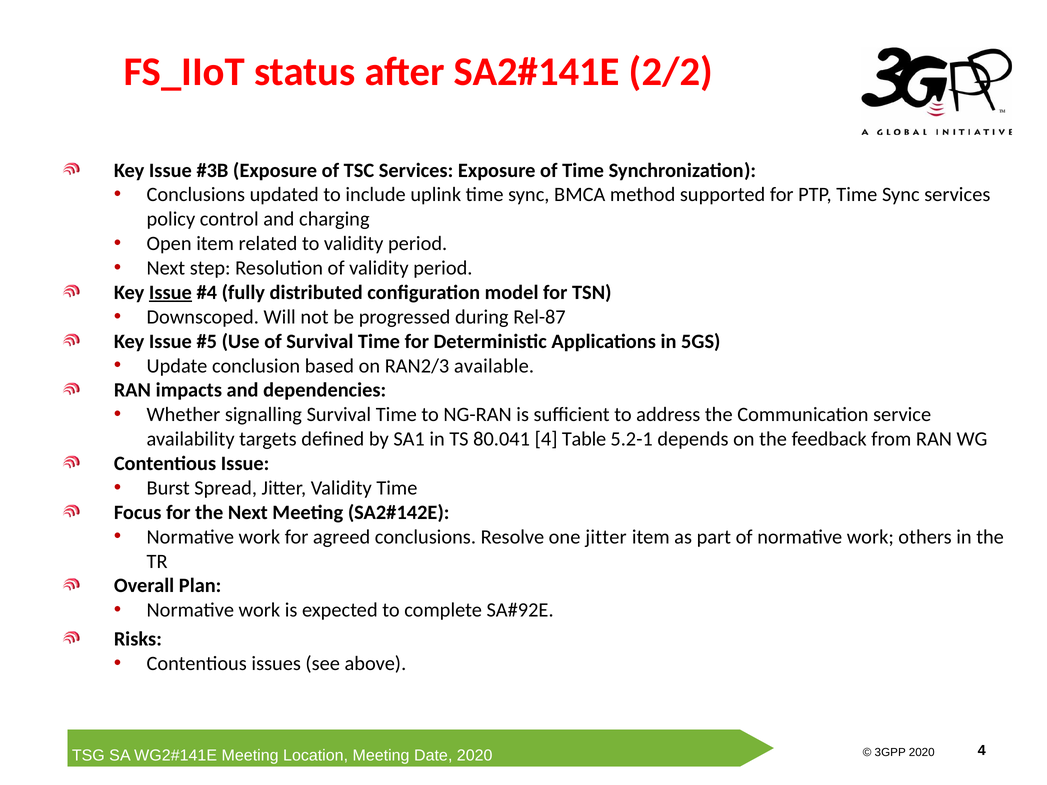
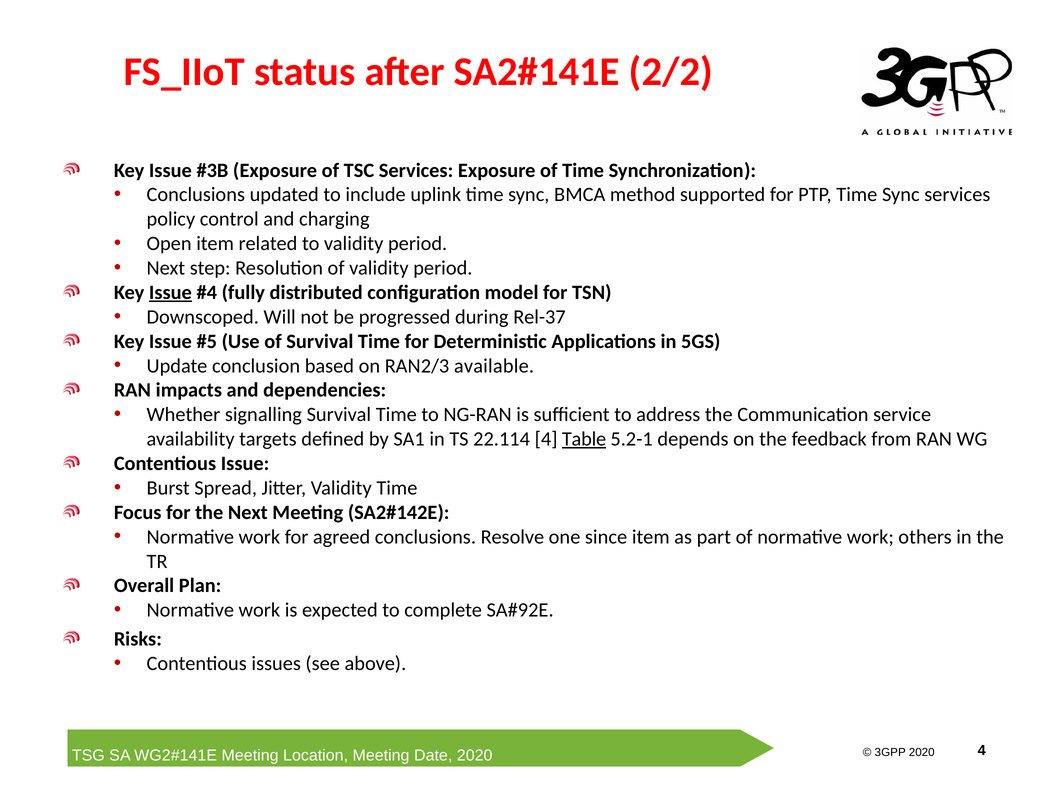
Rel-87: Rel-87 -> Rel-37 (539, 317)
80.041: 80.041 -> 22.114 (502, 439)
Table underline: none -> present (584, 439)
one jitter: jitter -> since (606, 537)
